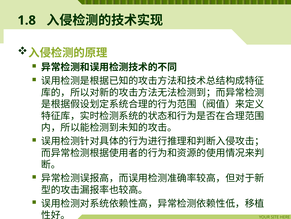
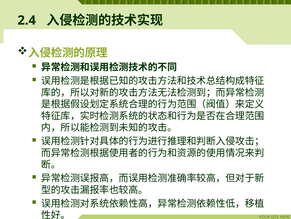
1.8: 1.8 -> 2.4 (27, 20)
